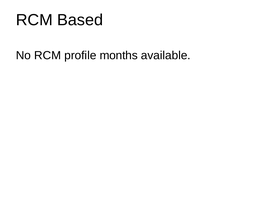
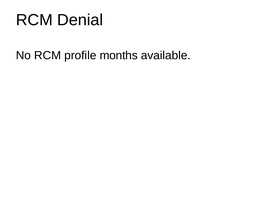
Based: Based -> Denial (80, 20)
